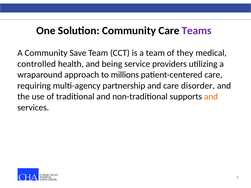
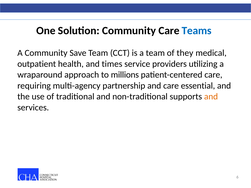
Teams colour: purple -> blue (197, 31)
controlled: controlled -> outpatient (37, 64)
being: being -> times (112, 64)
disorder: disorder -> essential (198, 86)
